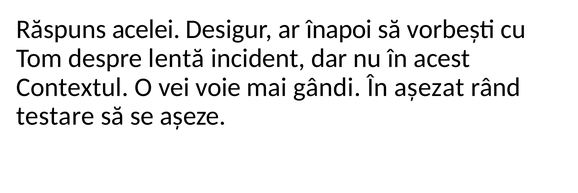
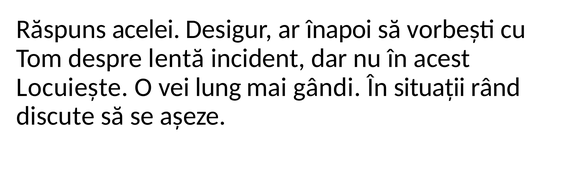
Contextul: Contextul -> Locuiește (72, 87)
voie: voie -> lung (218, 87)
așezat: așezat -> situații (430, 87)
testare: testare -> discute (55, 116)
